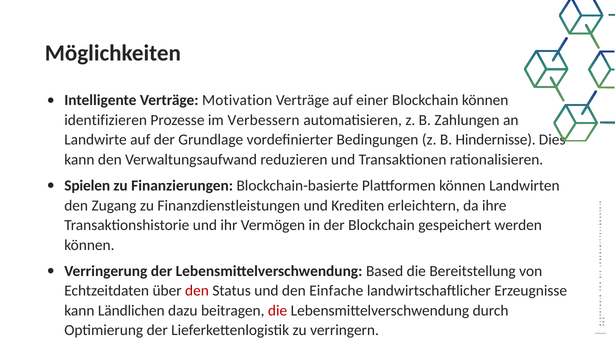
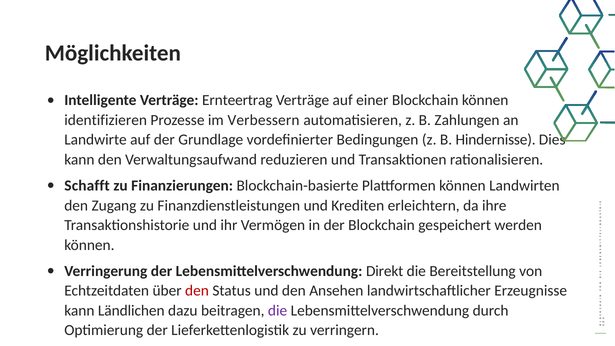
Motivation: Motivation -> Ernteertrag (237, 100)
Spielen: Spielen -> Schafft (87, 186)
Based: Based -> Direkt (385, 271)
Einfache: Einfache -> Ansehen (336, 291)
die colour: red -> purple (278, 311)
